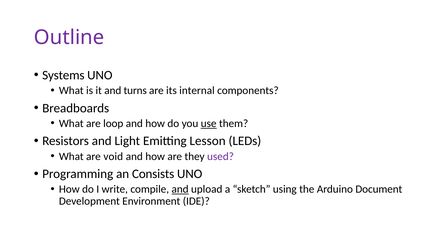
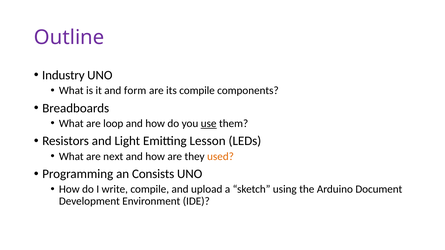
Systems: Systems -> Industry (63, 75)
turns: turns -> form (135, 91)
its internal: internal -> compile (197, 91)
void: void -> next (113, 157)
used colour: purple -> orange (220, 157)
and underline: present -> none (180, 190)
